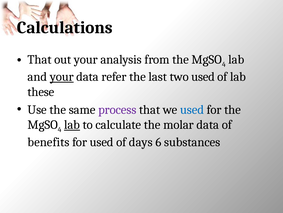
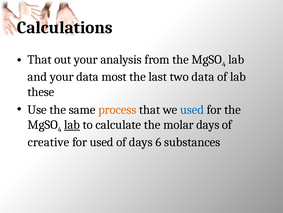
your underline: present -> none (62, 77)
refer: refer -> most (114, 77)
two used: used -> data (203, 77)
process colour: purple -> orange (117, 109)
molar data: data -> days (208, 124)
benefits: benefits -> creative (48, 142)
